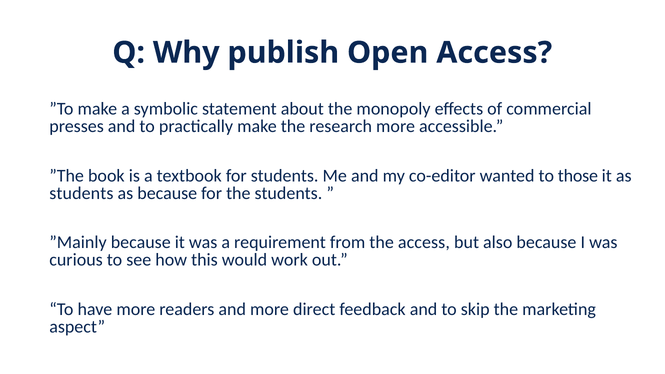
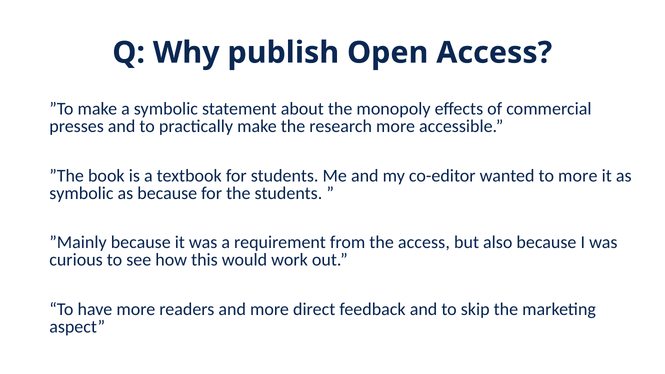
to those: those -> more (578, 176)
students: students -> symbolic (81, 193)
